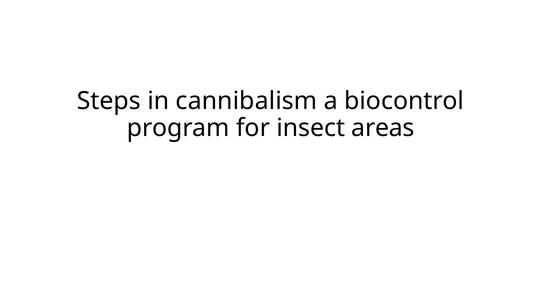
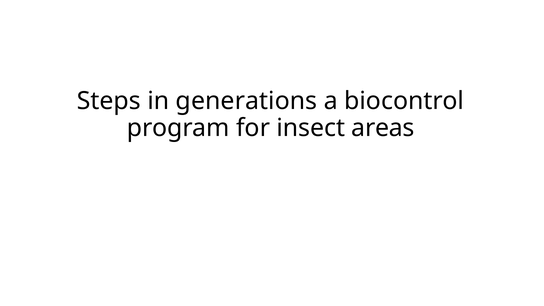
cannibalism: cannibalism -> generations (246, 101)
